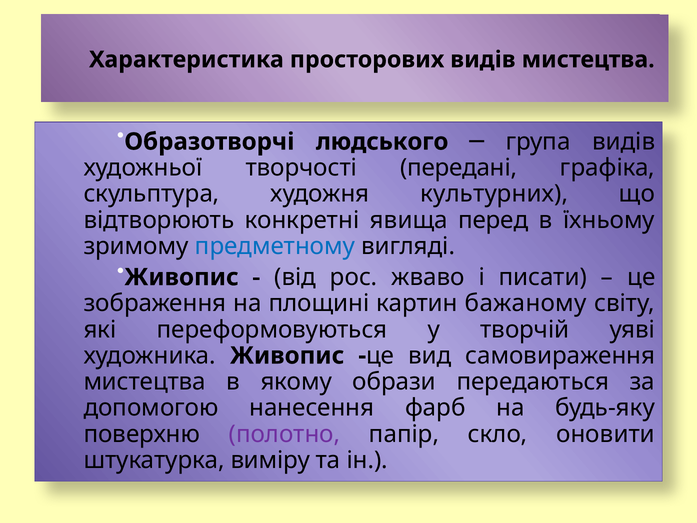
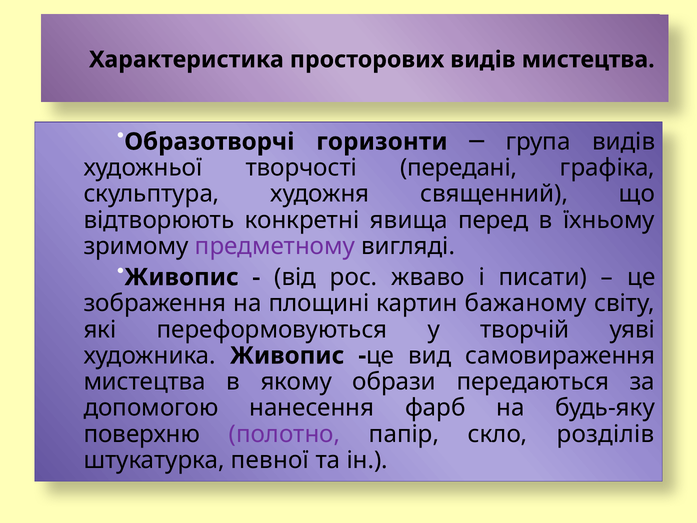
людського: людського -> горизонти (382, 142)
культурних: культурних -> священний (494, 194)
предметному colour: blue -> purple (275, 246)
оновити: оновити -> розділів (605, 434)
виміру: виміру -> певної (270, 460)
